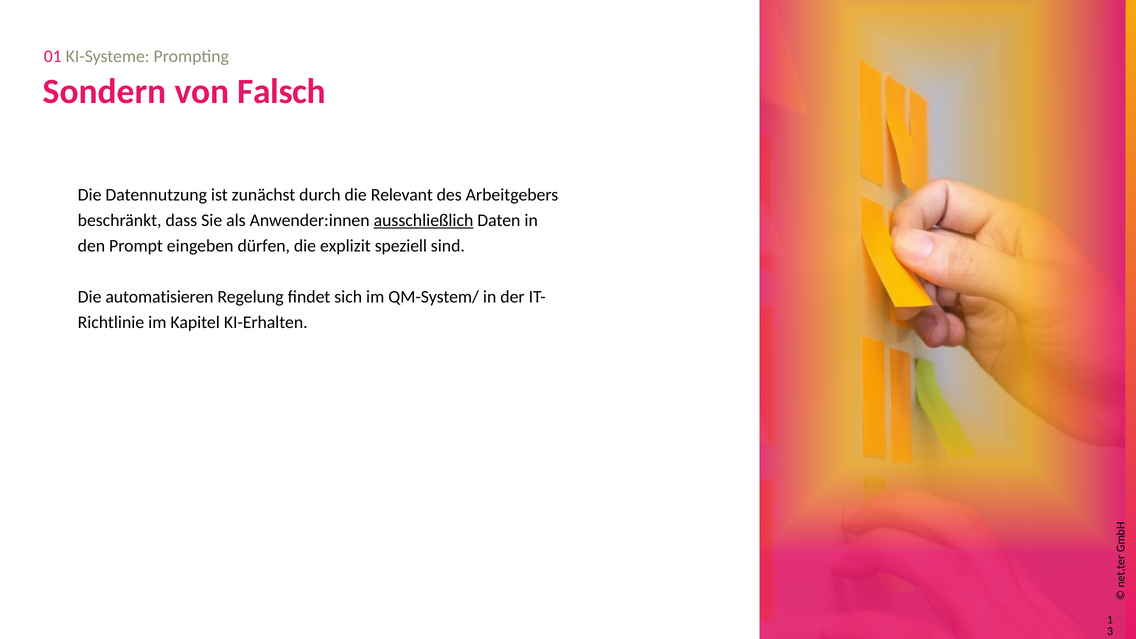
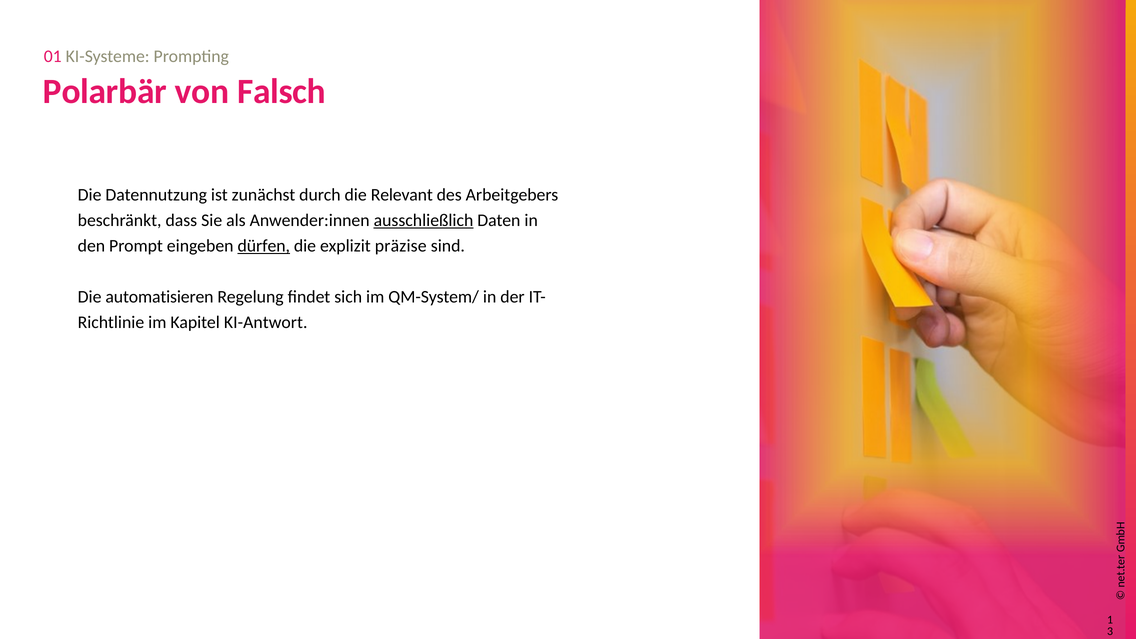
Sondern: Sondern -> Polarbär (105, 92)
dürfen underline: none -> present (264, 246)
speziell: speziell -> präzise (401, 246)
KI-Erhalten: KI-Erhalten -> KI-Antwort (266, 323)
